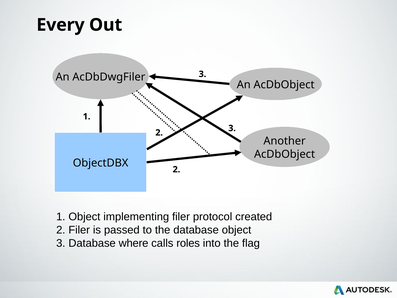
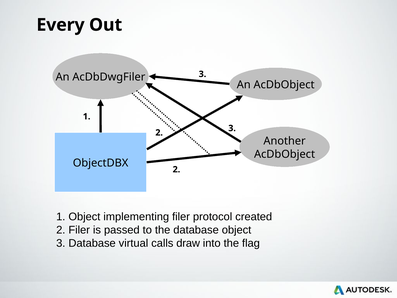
where: where -> virtual (133, 243)
roles: roles -> draw (188, 243)
